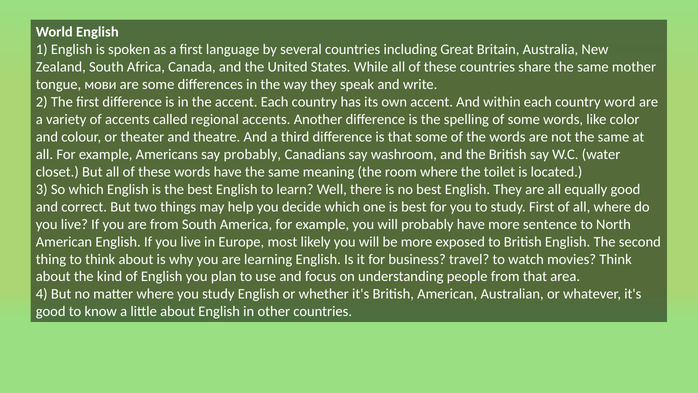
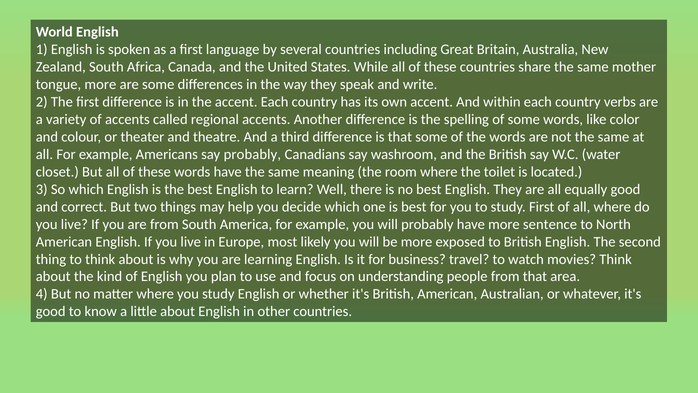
tongue мови: мови -> more (100, 84)
word: word -> verbs (620, 102)
